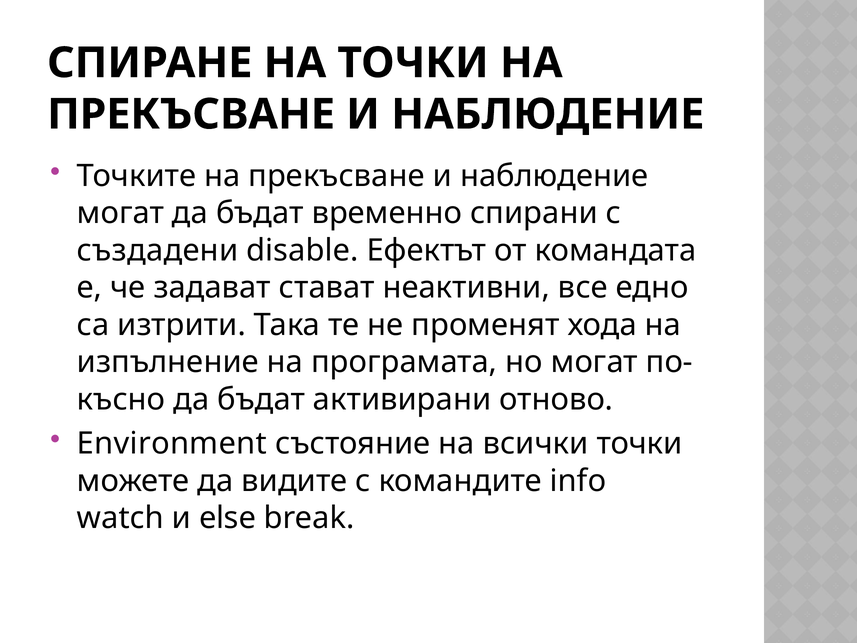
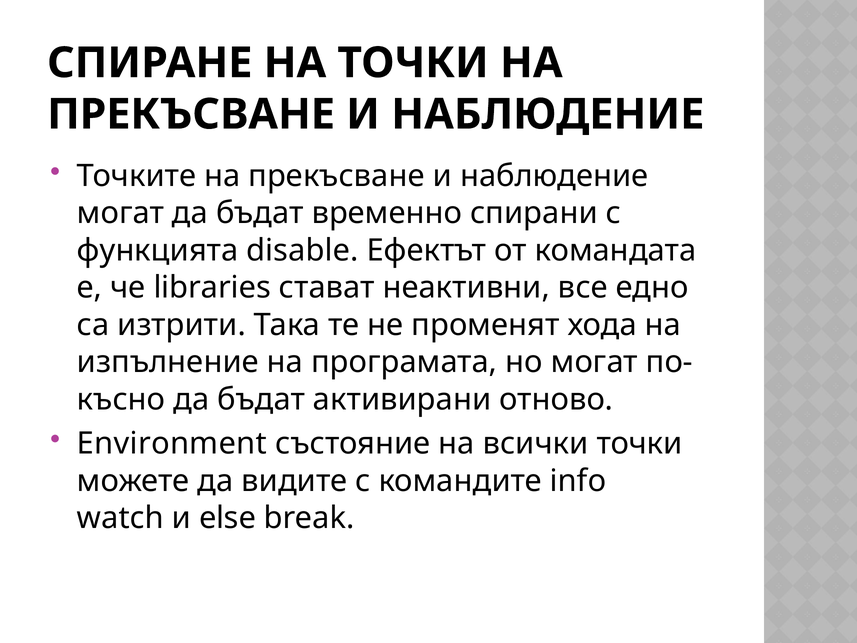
създадени: създадени -> функцията (158, 250)
задават: задават -> libraries (212, 288)
